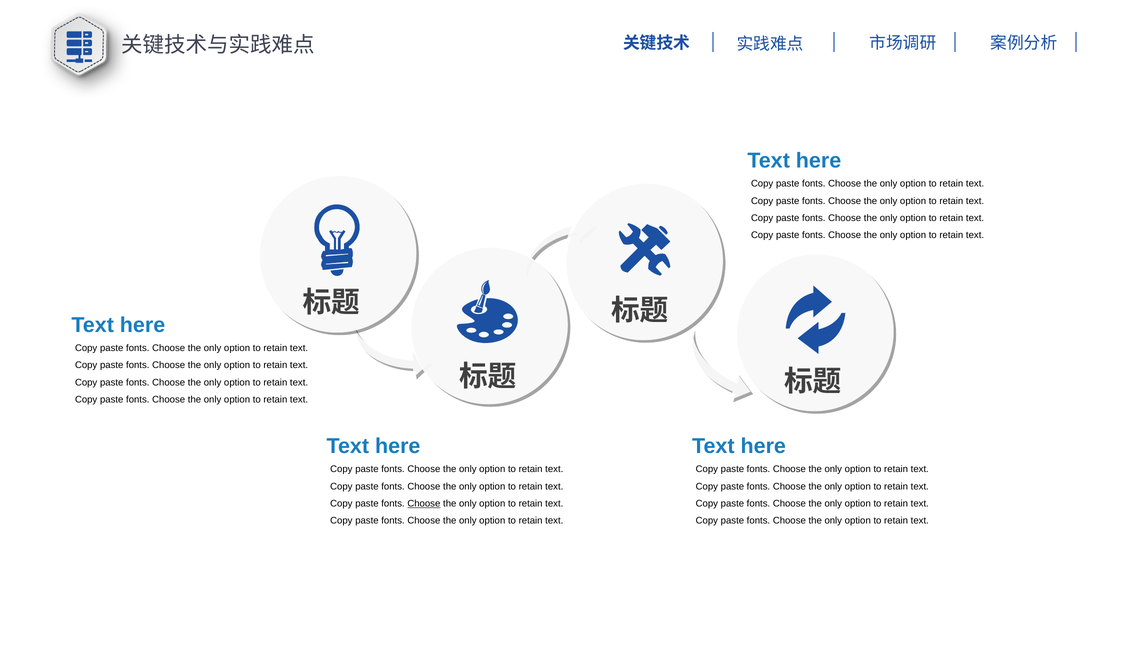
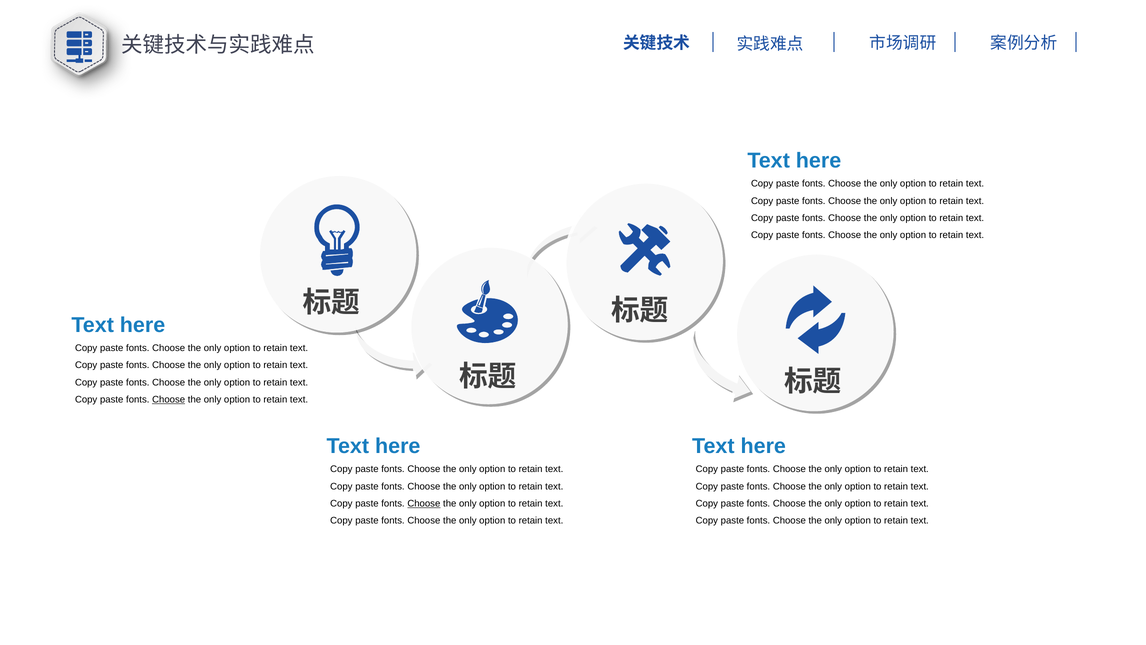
Choose underline: none -> present (169, 399)
